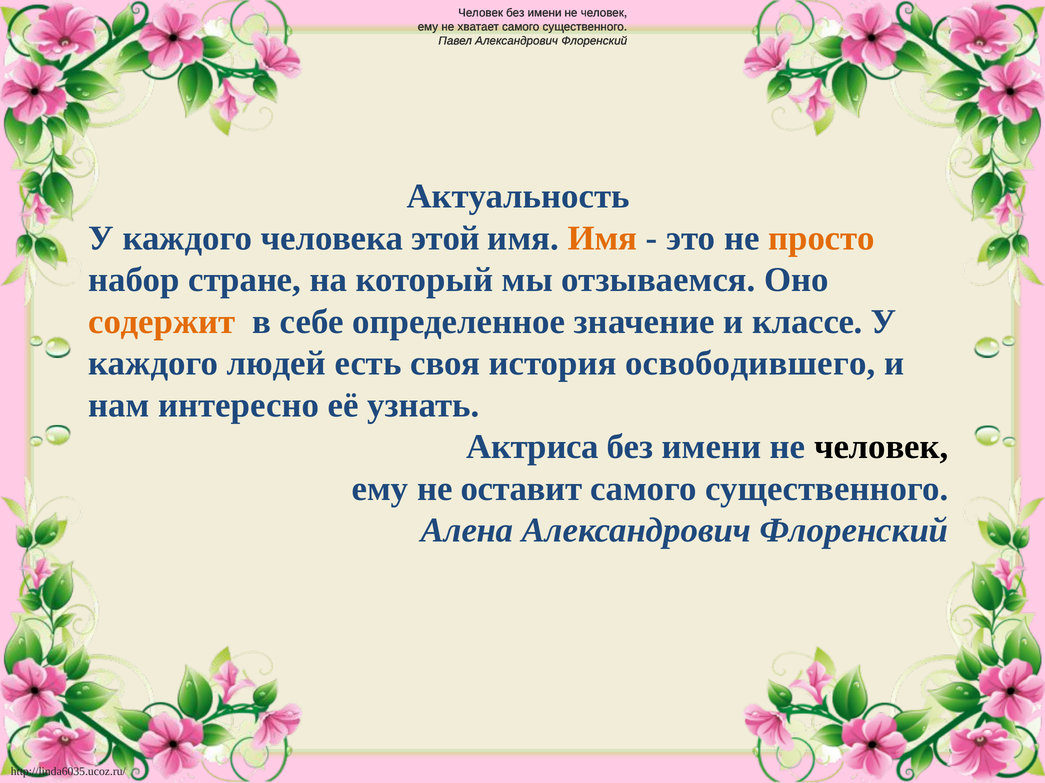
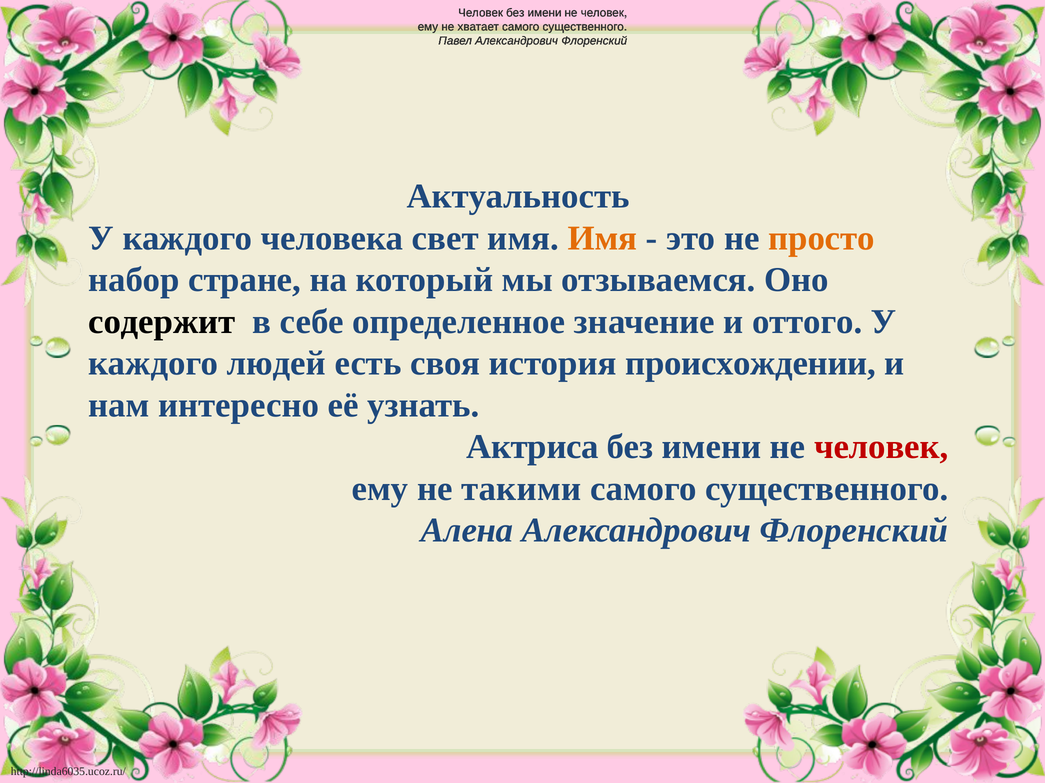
этой: этой -> свет (445, 238)
содержит colour: orange -> black (162, 322)
классе: классе -> оттого (807, 322)
освободившего: освободившего -> происхождении (751, 364)
человек colour: black -> red (881, 447)
оставит: оставит -> такими (521, 489)
